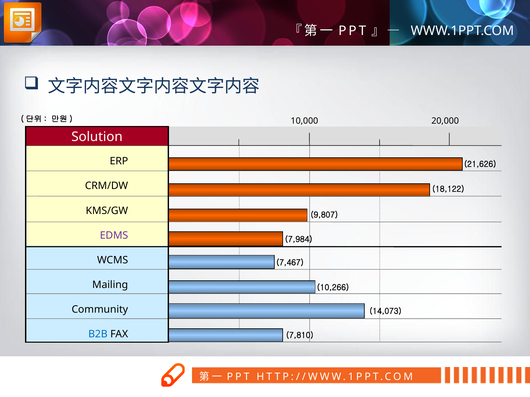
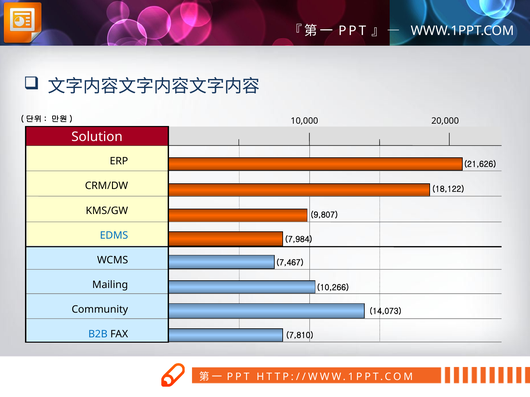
EDMS colour: purple -> blue (114, 236)
